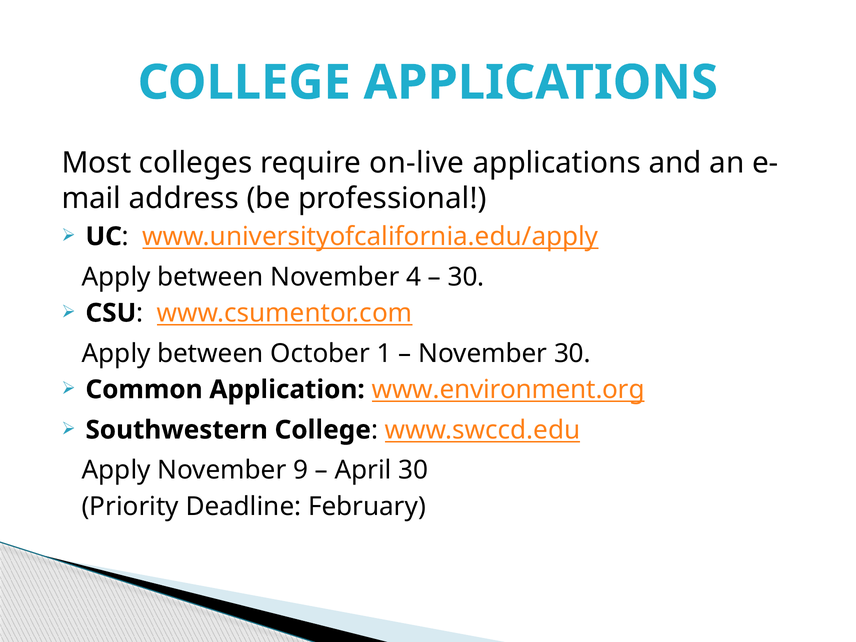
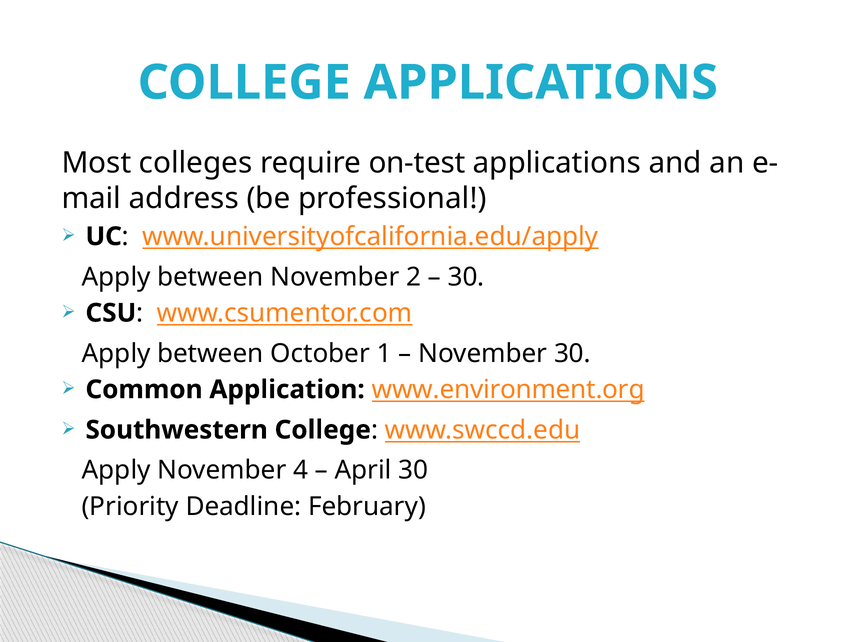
on-live: on-live -> on-test (417, 163)
4: 4 -> 2 (414, 277)
9: 9 -> 4 (301, 470)
